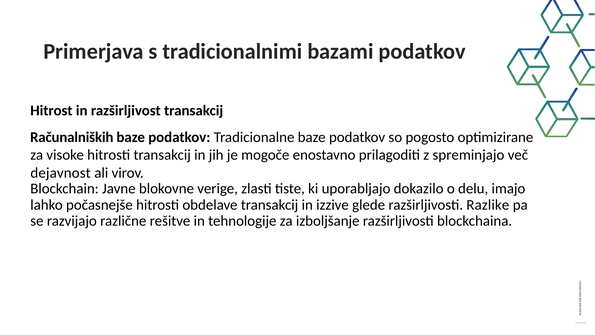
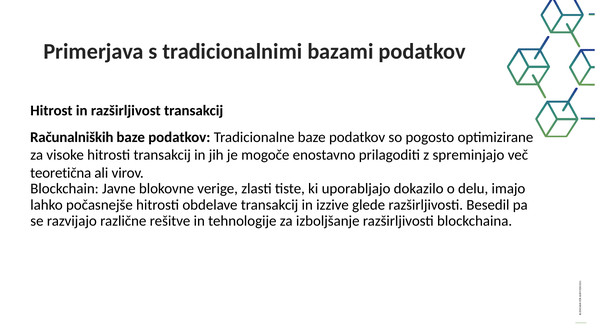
dejavnost: dejavnost -> teoretična (61, 173)
Razlike: Razlike -> Besedil (488, 205)
